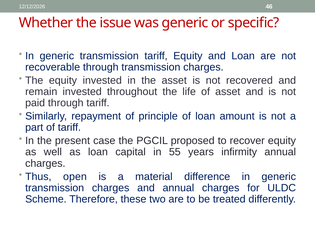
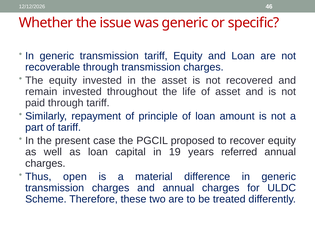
55: 55 -> 19 (175, 152)
infirmity: infirmity -> referred (239, 152)
